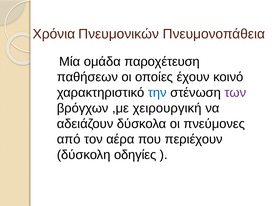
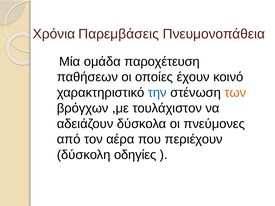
Πνευμονικών: Πνευμονικών -> Παρεμβάσεις (119, 34)
των colour: purple -> orange (235, 93)
χειρουργική: χειρουργική -> τουλάχιστον (167, 108)
